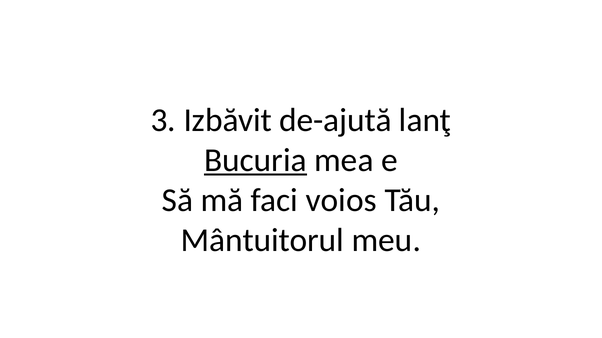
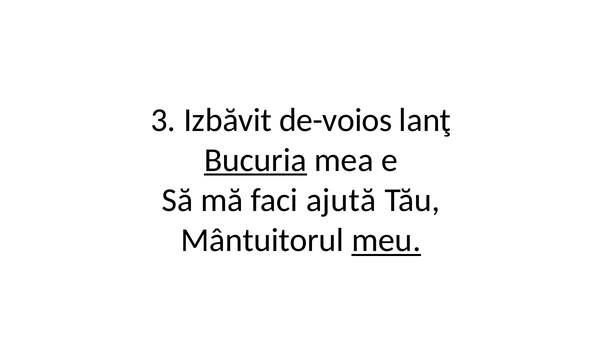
de-ajută: de-ajută -> de-voios (336, 121)
voios: voios -> ajută (341, 201)
meu underline: none -> present (386, 241)
